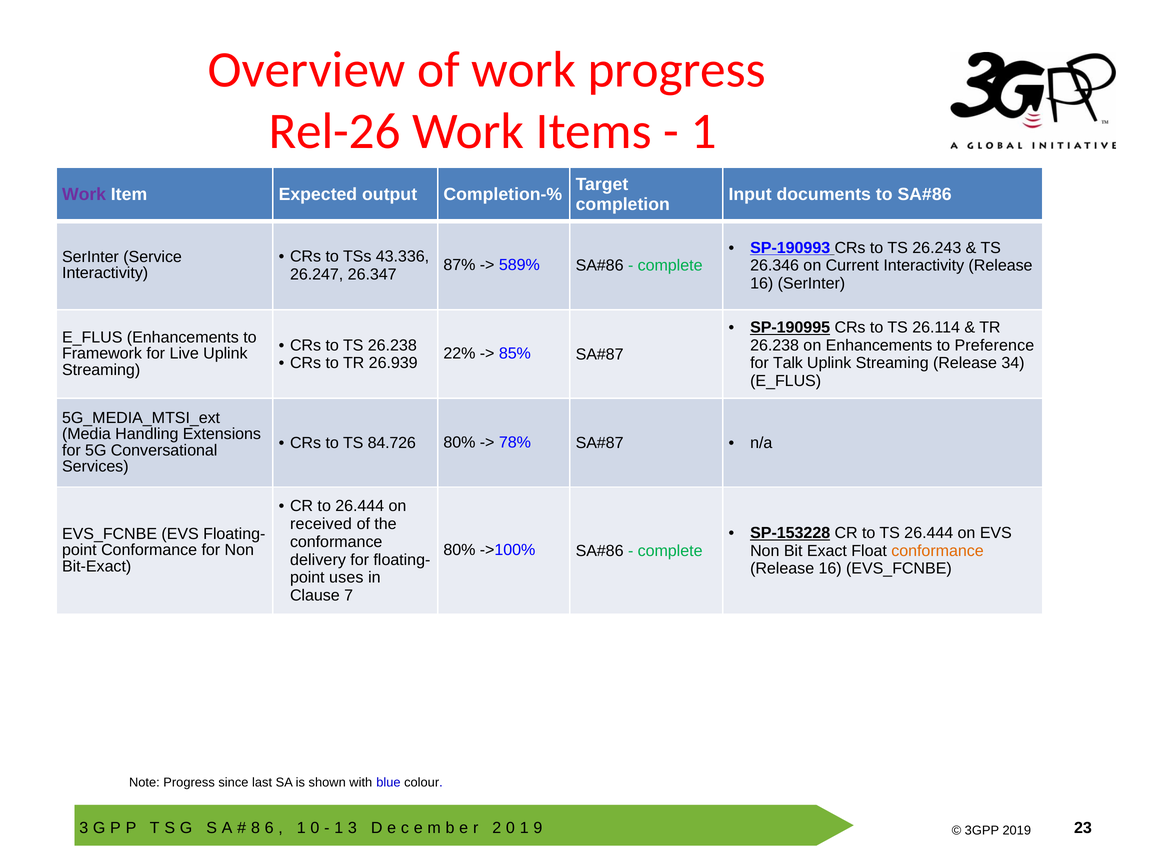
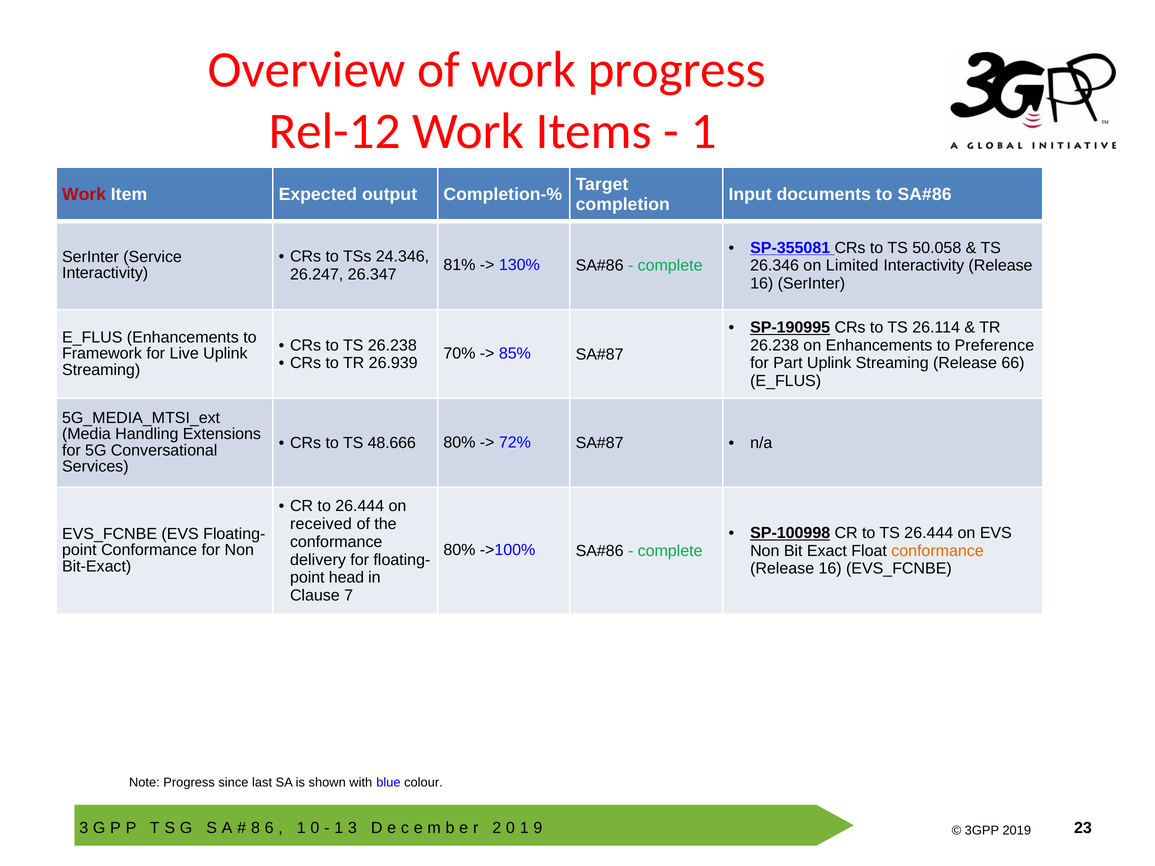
Rel-26: Rel-26 -> Rel-12 (335, 131)
Work colour: purple -> red (84, 195)
SP-190993: SP-190993 -> SP-355081 (790, 248)
26.243: 26.243 -> 50.058 (937, 248)
43.336: 43.336 -> 24.346 (402, 257)
87%: 87% -> 81% (459, 265)
589%: 589% -> 130% (519, 265)
Current: Current -> Limited (852, 266)
22%: 22% -> 70% (459, 354)
Talk: Talk -> Part (788, 363)
34: 34 -> 66 (1013, 363)
84.726: 84.726 -> 48.666 (392, 443)
78%: 78% -> 72% (515, 442)
SP-153228: SP-153228 -> SP-100998 (790, 533)
uses: uses -> head (346, 578)
